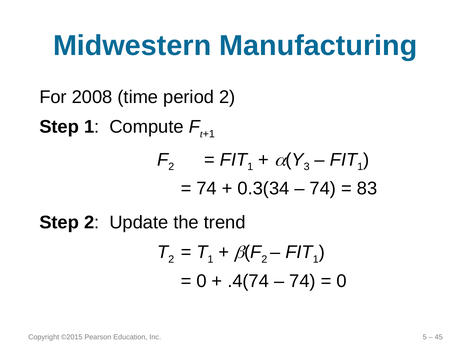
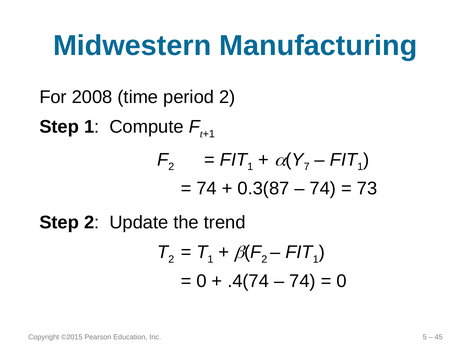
3: 3 -> 7 (307, 167)
0.3(34: 0.3(34 -> 0.3(87 (263, 189)
83: 83 -> 73 (367, 189)
